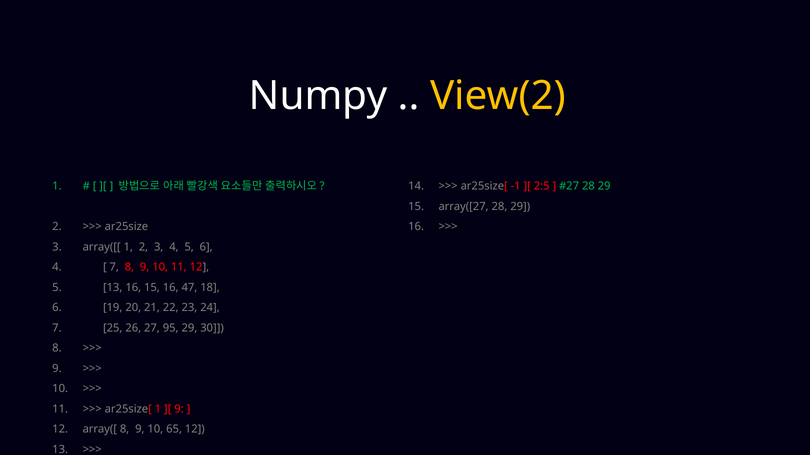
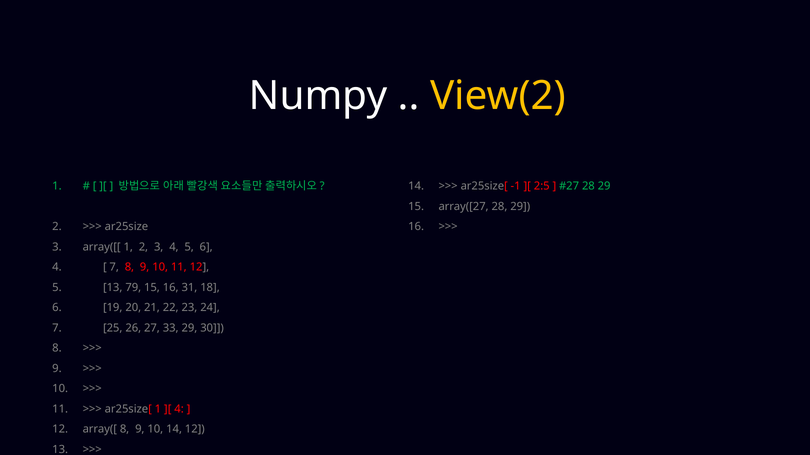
13 16: 16 -> 79 (133, 288)
47: 47 -> 31 (189, 288)
95: 95 -> 33 (171, 328)
9: 9 -> 4 (179, 409)
10 65: 65 -> 14 (174, 430)
